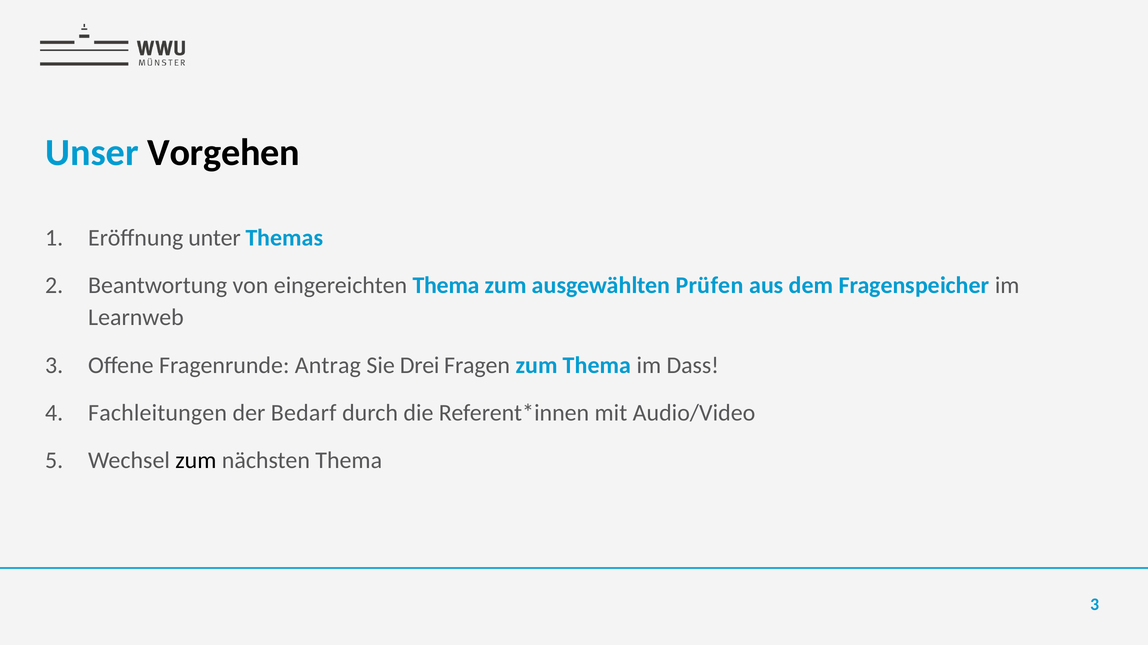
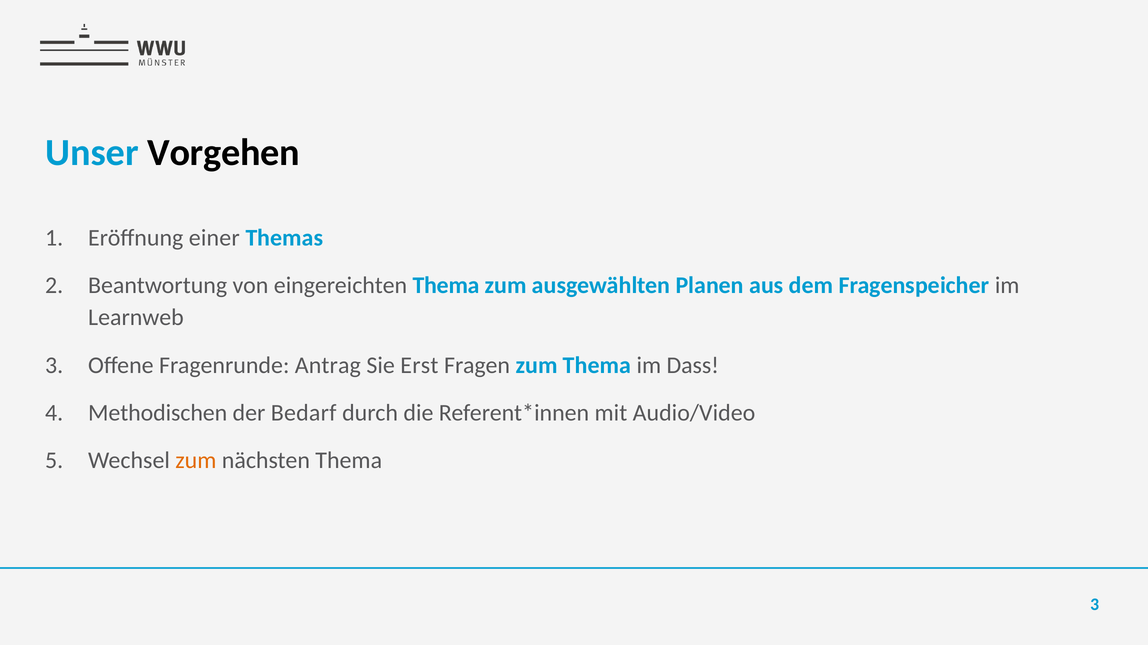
unter: unter -> einer (214, 238)
Prüfen: Prüfen -> Planen (710, 286)
Drei: Drei -> Erst (419, 366)
Fachleitungen: Fachleitungen -> Methodischen (158, 413)
zum colour: black -> orange (196, 461)
